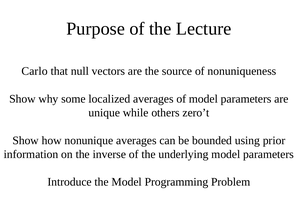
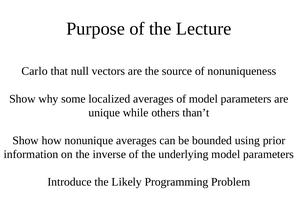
zero’t: zero’t -> than’t (196, 113)
the Model: Model -> Likely (127, 182)
